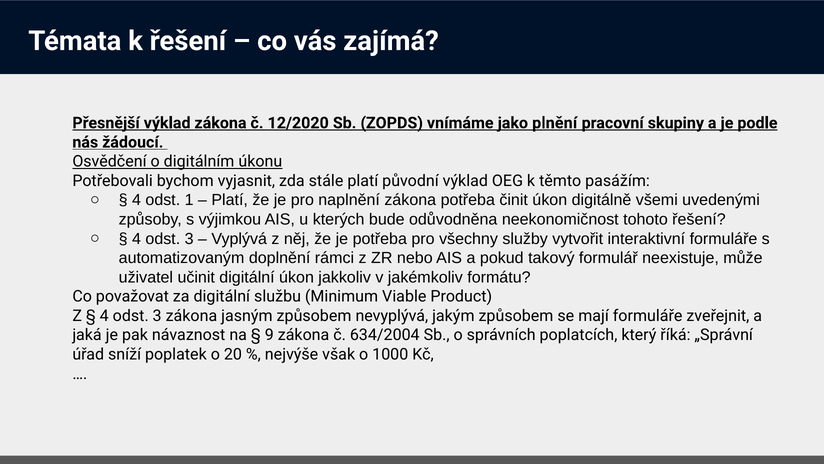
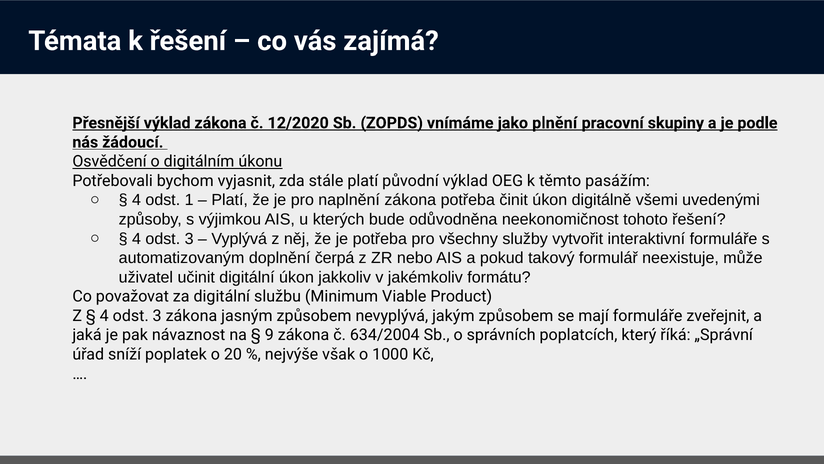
rámci: rámci -> čerpá (335, 258)
